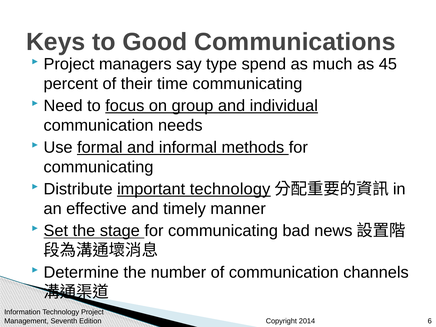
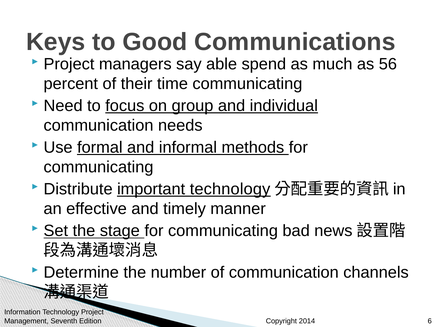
type: type -> able (222, 64)
45: 45 -> 56 (388, 64)
